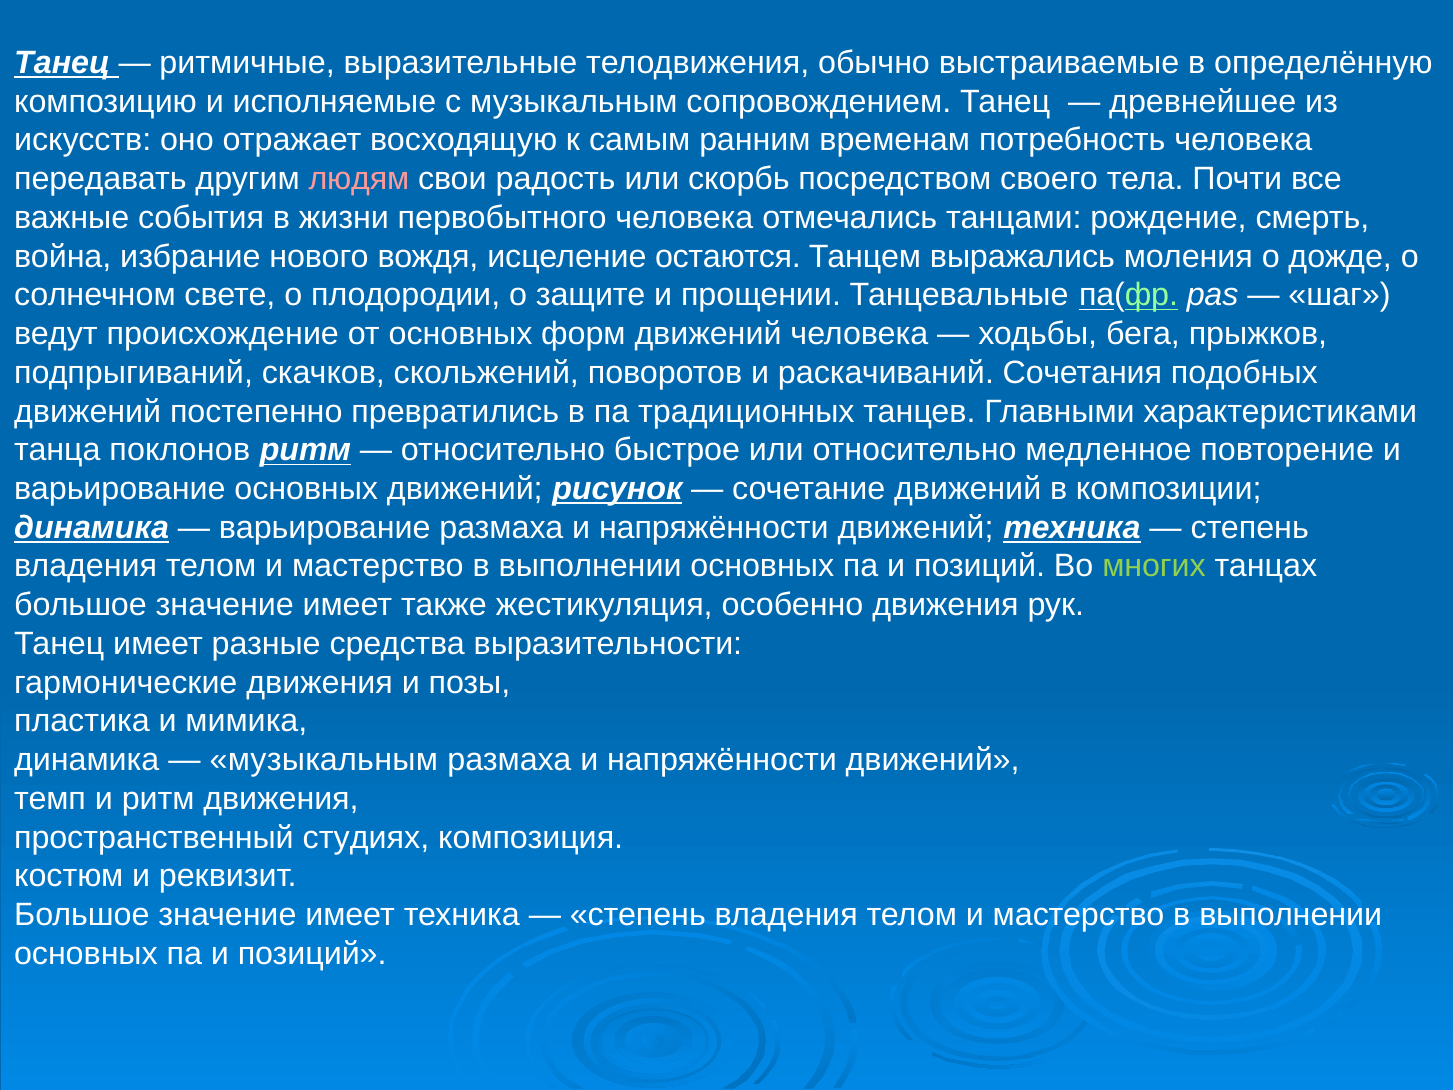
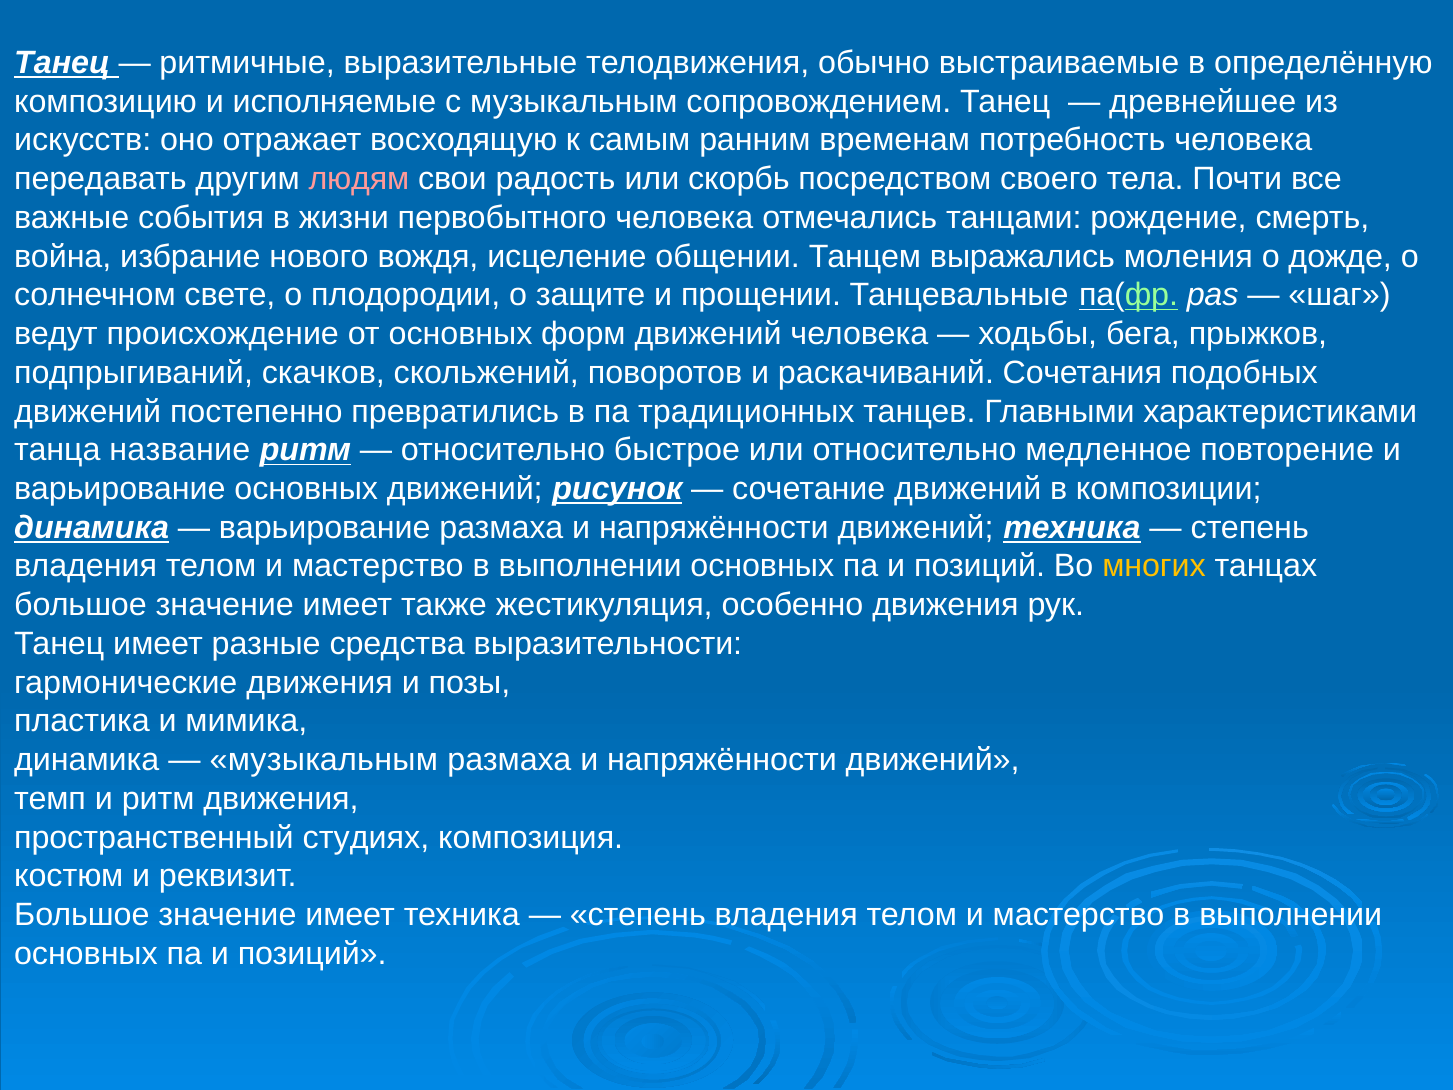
остаются: остаются -> общении (728, 256)
поклонов: поклонов -> название (180, 450)
многих colour: light green -> yellow (1154, 566)
